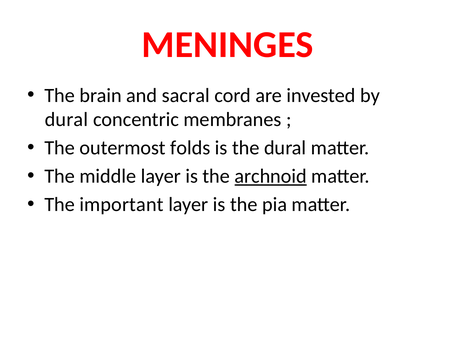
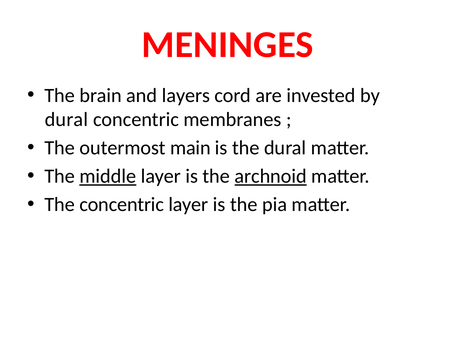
sacral: sacral -> layers (186, 95)
folds: folds -> main (190, 148)
middle underline: none -> present (108, 176)
The important: important -> concentric (122, 205)
